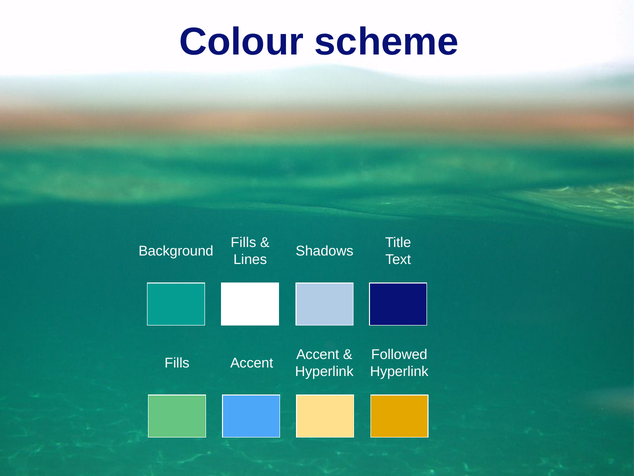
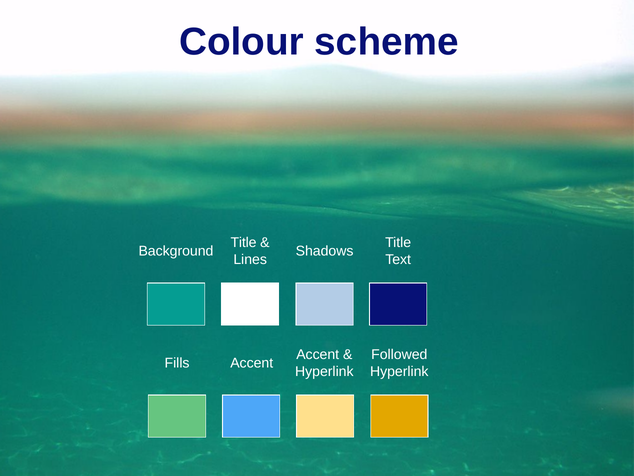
Fills: Fills -> Title (244, 242)
